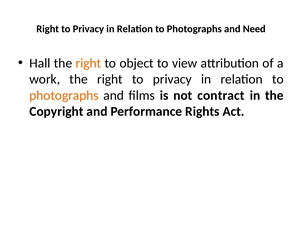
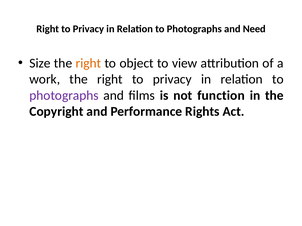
Hall: Hall -> Size (40, 63)
photographs colour: orange -> purple (64, 96)
contract: contract -> function (221, 96)
